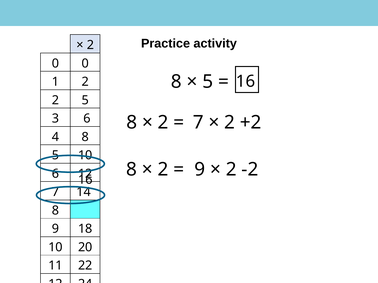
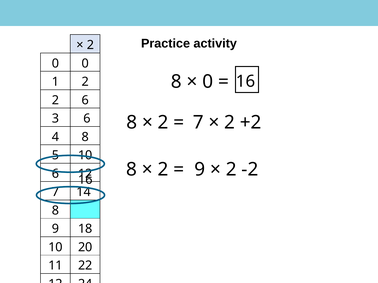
5: 5 -> 0 (208, 82)
2 5: 5 -> 6 (85, 100)
